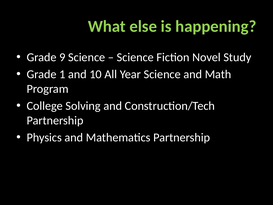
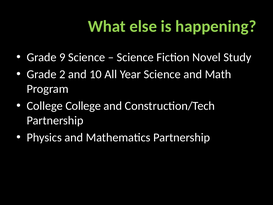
1: 1 -> 2 (62, 74)
College Solving: Solving -> College (83, 106)
